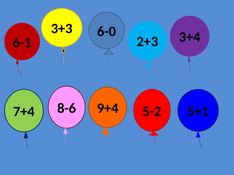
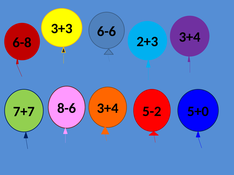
6-0: 6-0 -> 6-6 (107, 31)
6-1: 6-1 -> 6-8 (22, 43)
5+1: 5+1 -> 5+0 (198, 112)
9+4: 9+4 -> 3+4 (108, 109)
7+4: 7+4 -> 7+7 (24, 112)
